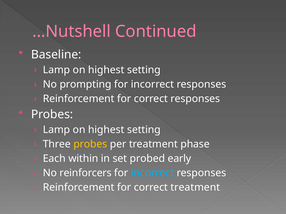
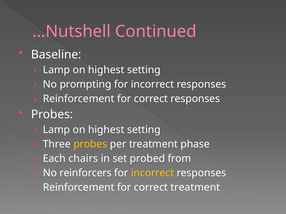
within: within -> chairs (83, 159)
early: early -> from (179, 159)
incorrect colour: light blue -> yellow (152, 173)
